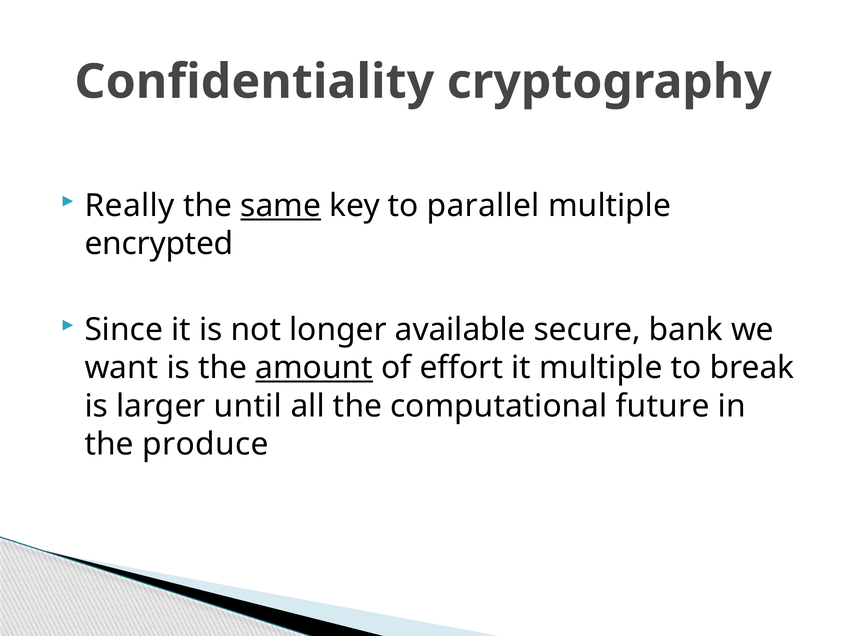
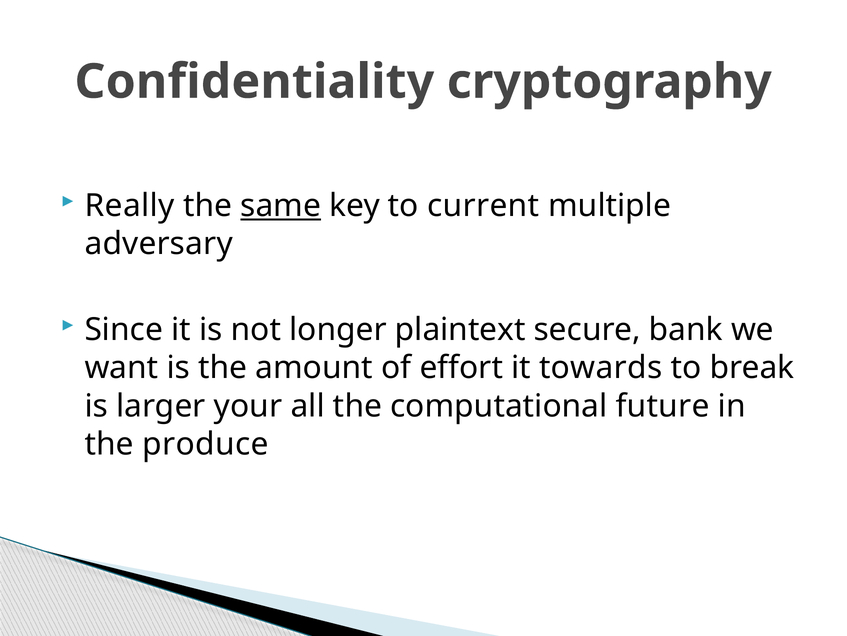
parallel: parallel -> current (483, 206)
encrypted: encrypted -> adversary (159, 244)
available: available -> plaintext (460, 329)
amount underline: present -> none (314, 368)
it multiple: multiple -> towards (601, 368)
until: until -> your (248, 406)
